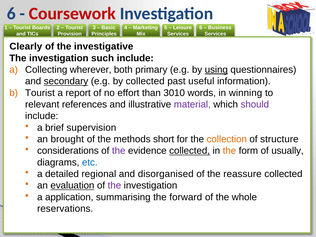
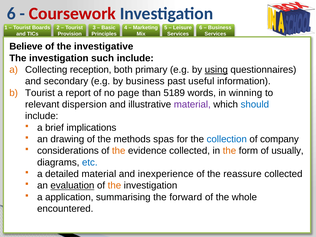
Clearly: Clearly -> Believe (26, 47)
wherever: wherever -> reception (91, 70)
secondary underline: present -> none (66, 81)
by collected: collected -> business (145, 81)
effort: effort -> page (128, 93)
3010: 3010 -> 5189 (174, 93)
references: references -> dispersion (84, 104)
should colour: purple -> blue (255, 104)
supervision: supervision -> implications (91, 128)
brought: brought -> drawing (67, 139)
short: short -> spas (164, 139)
collection colour: orange -> blue (227, 139)
structure: structure -> company (279, 139)
the colour: purple -> orange (119, 151)
collected underline: present -> none (190, 151)
detailed regional: regional -> material (99, 174)
disorganised: disorganised -> inexperience (166, 174)
the colour: purple -> orange (114, 186)
reservations: reservations -> encountered (65, 209)
